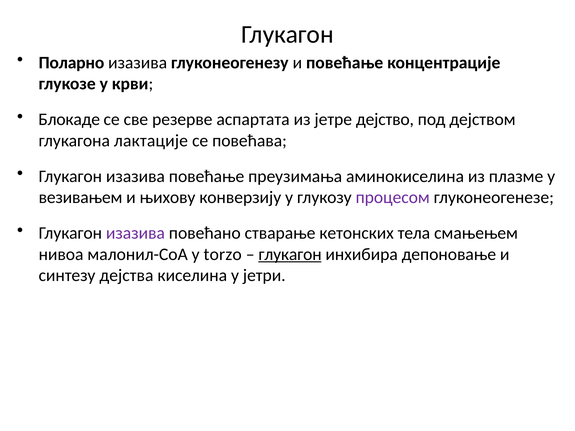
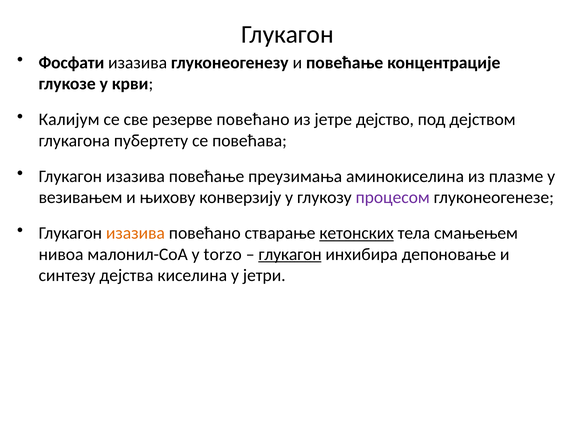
Поларно: Поларно -> Фосфати (71, 63)
Блокаде: Блокаде -> Калијум (69, 120)
резерве аспартата: аспартата -> повећано (253, 120)
лактације: лактације -> пубертету (151, 141)
изазива colour: purple -> orange (135, 233)
кетонских underline: none -> present (357, 233)
